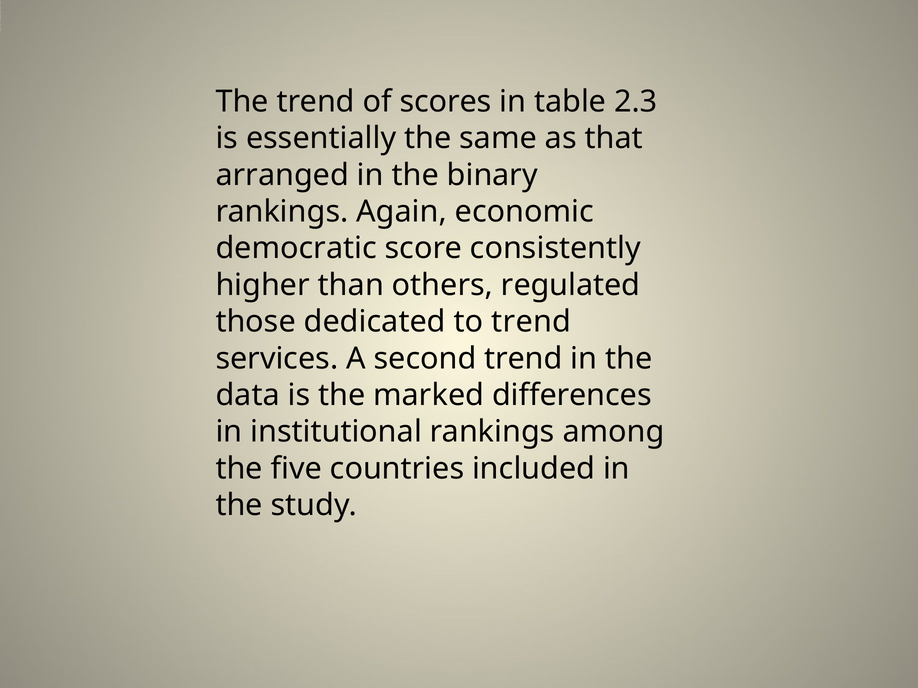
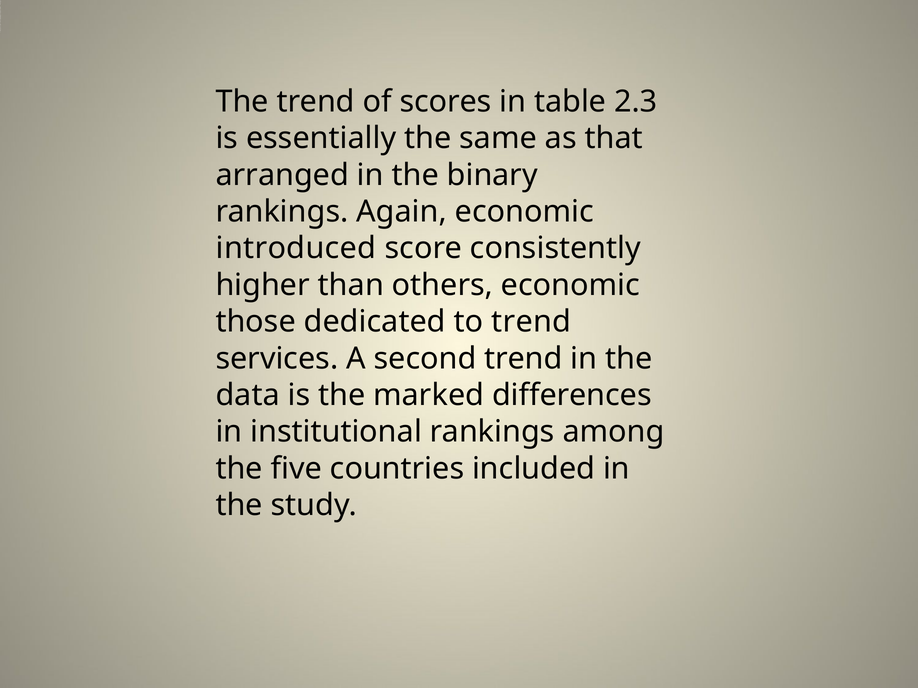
democratic: democratic -> introduced (296, 249)
others regulated: regulated -> economic (570, 285)
